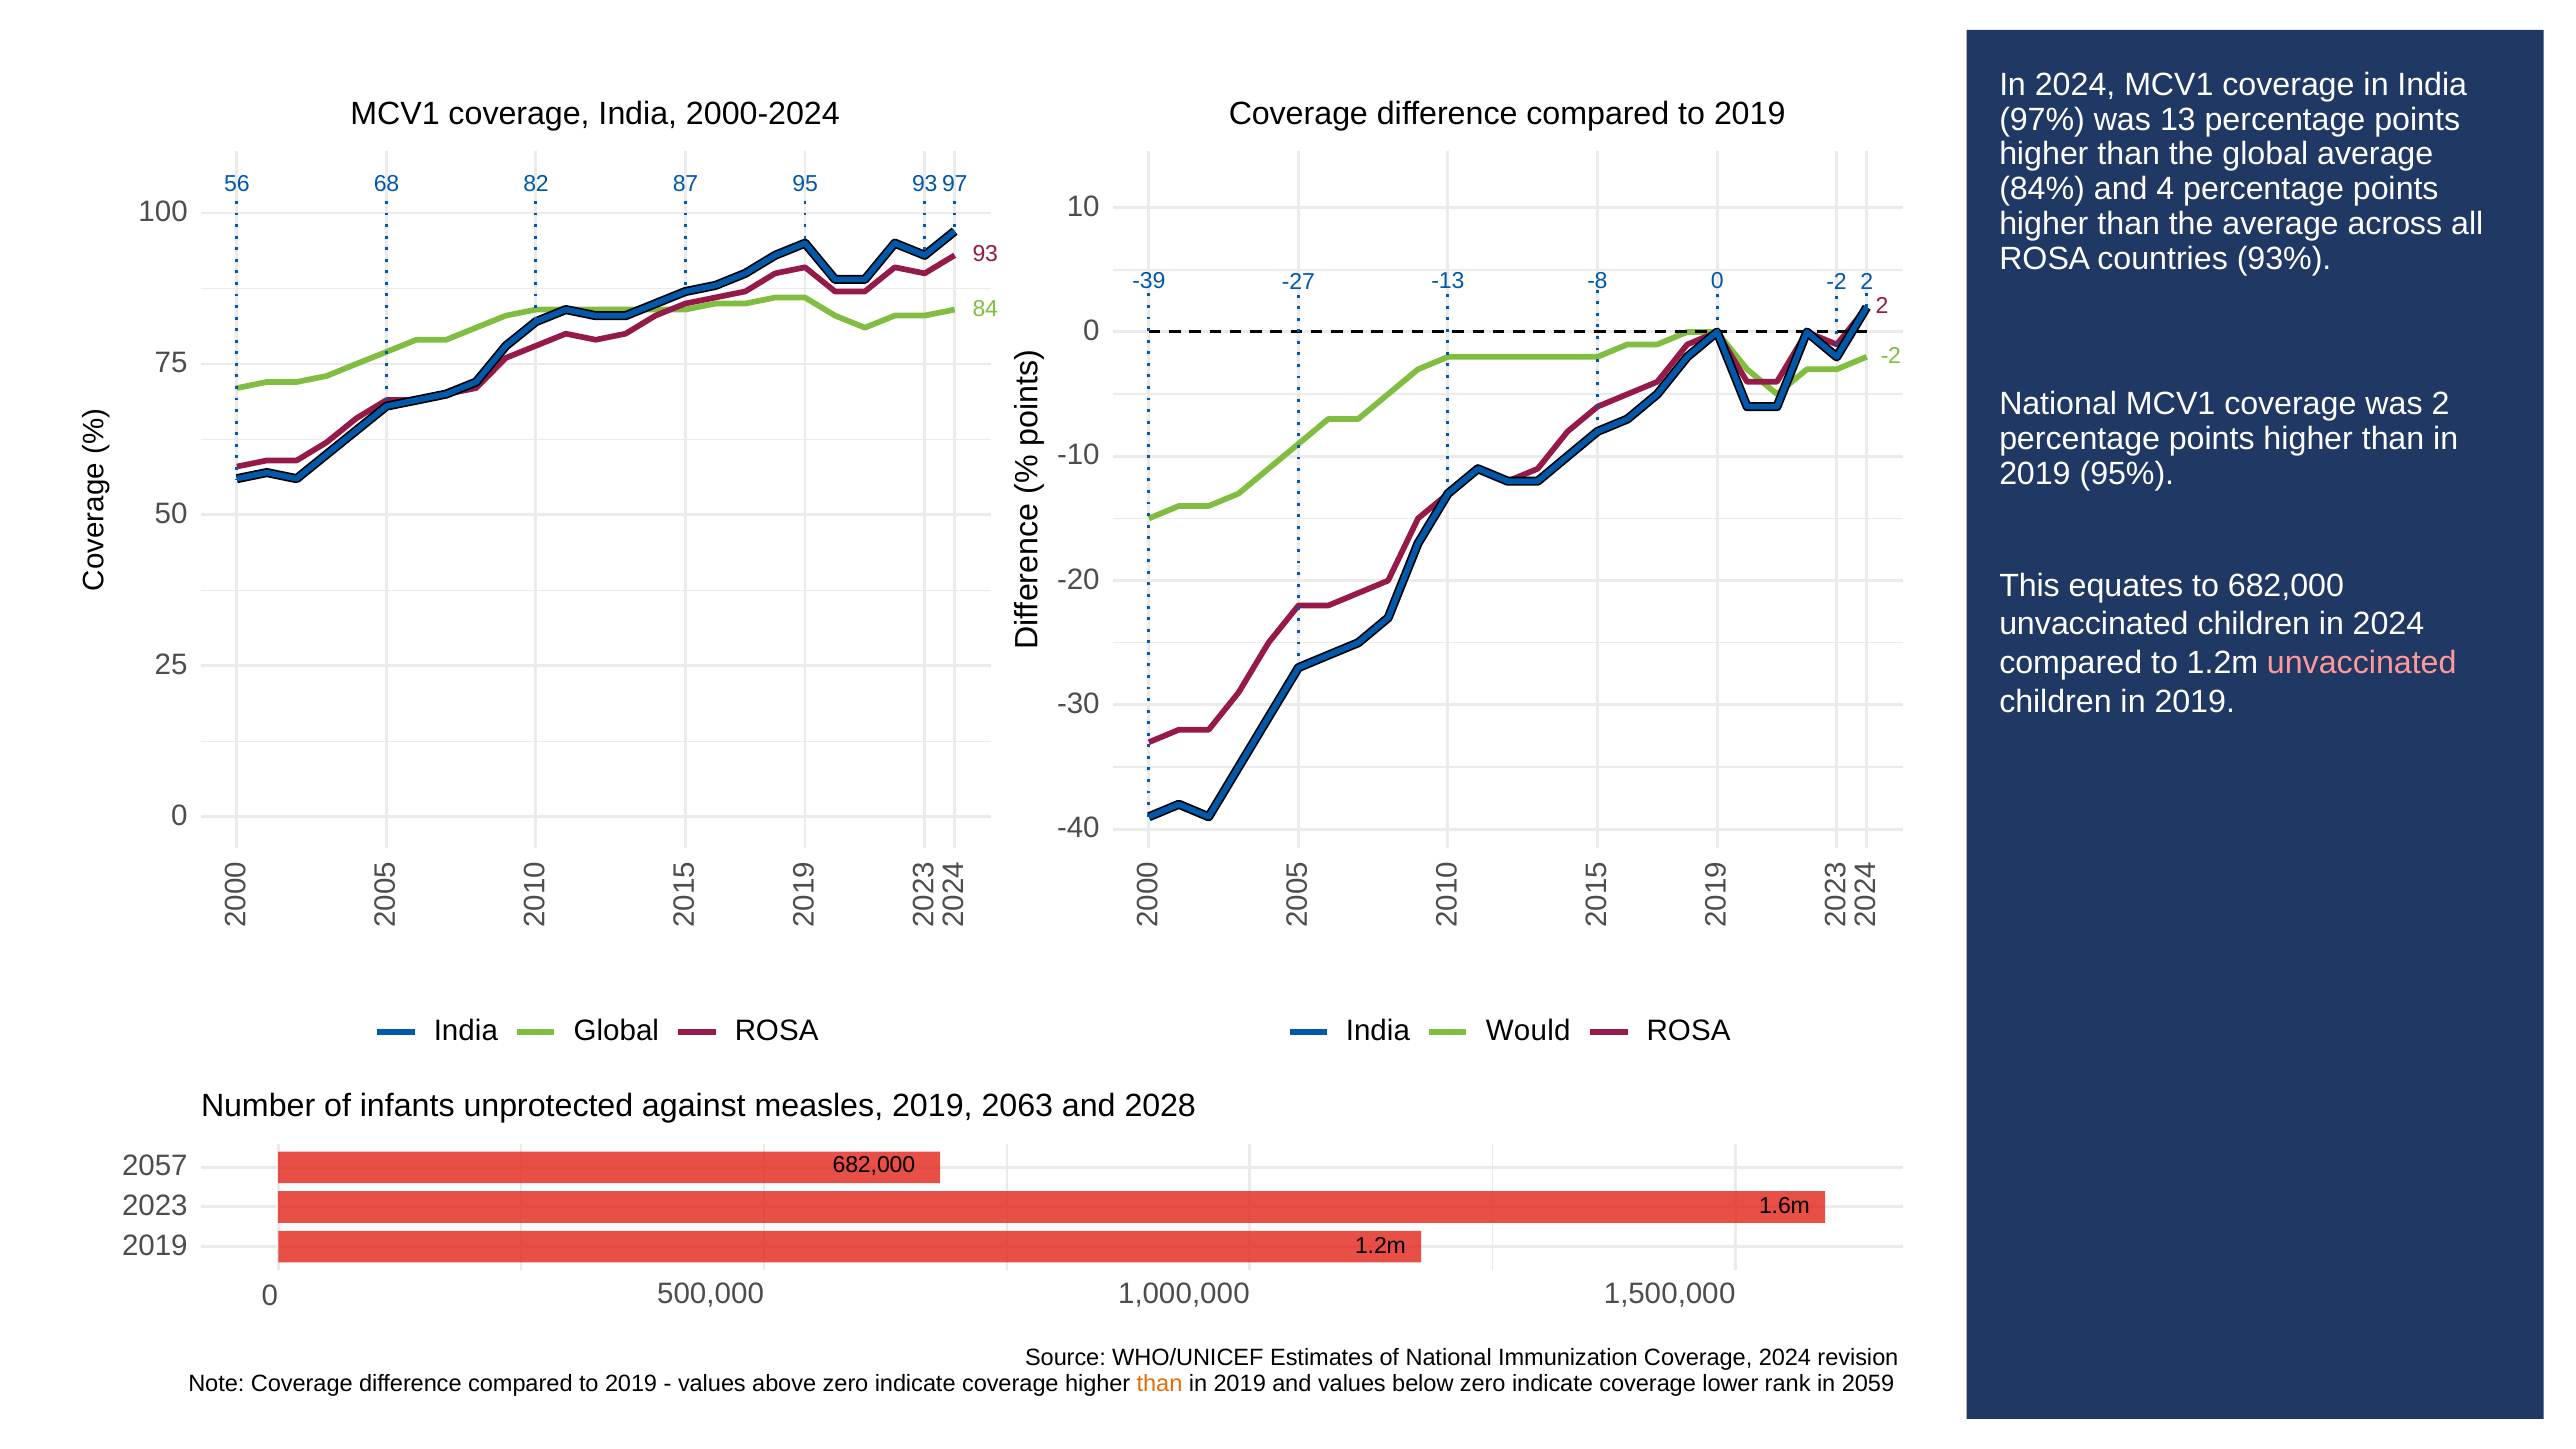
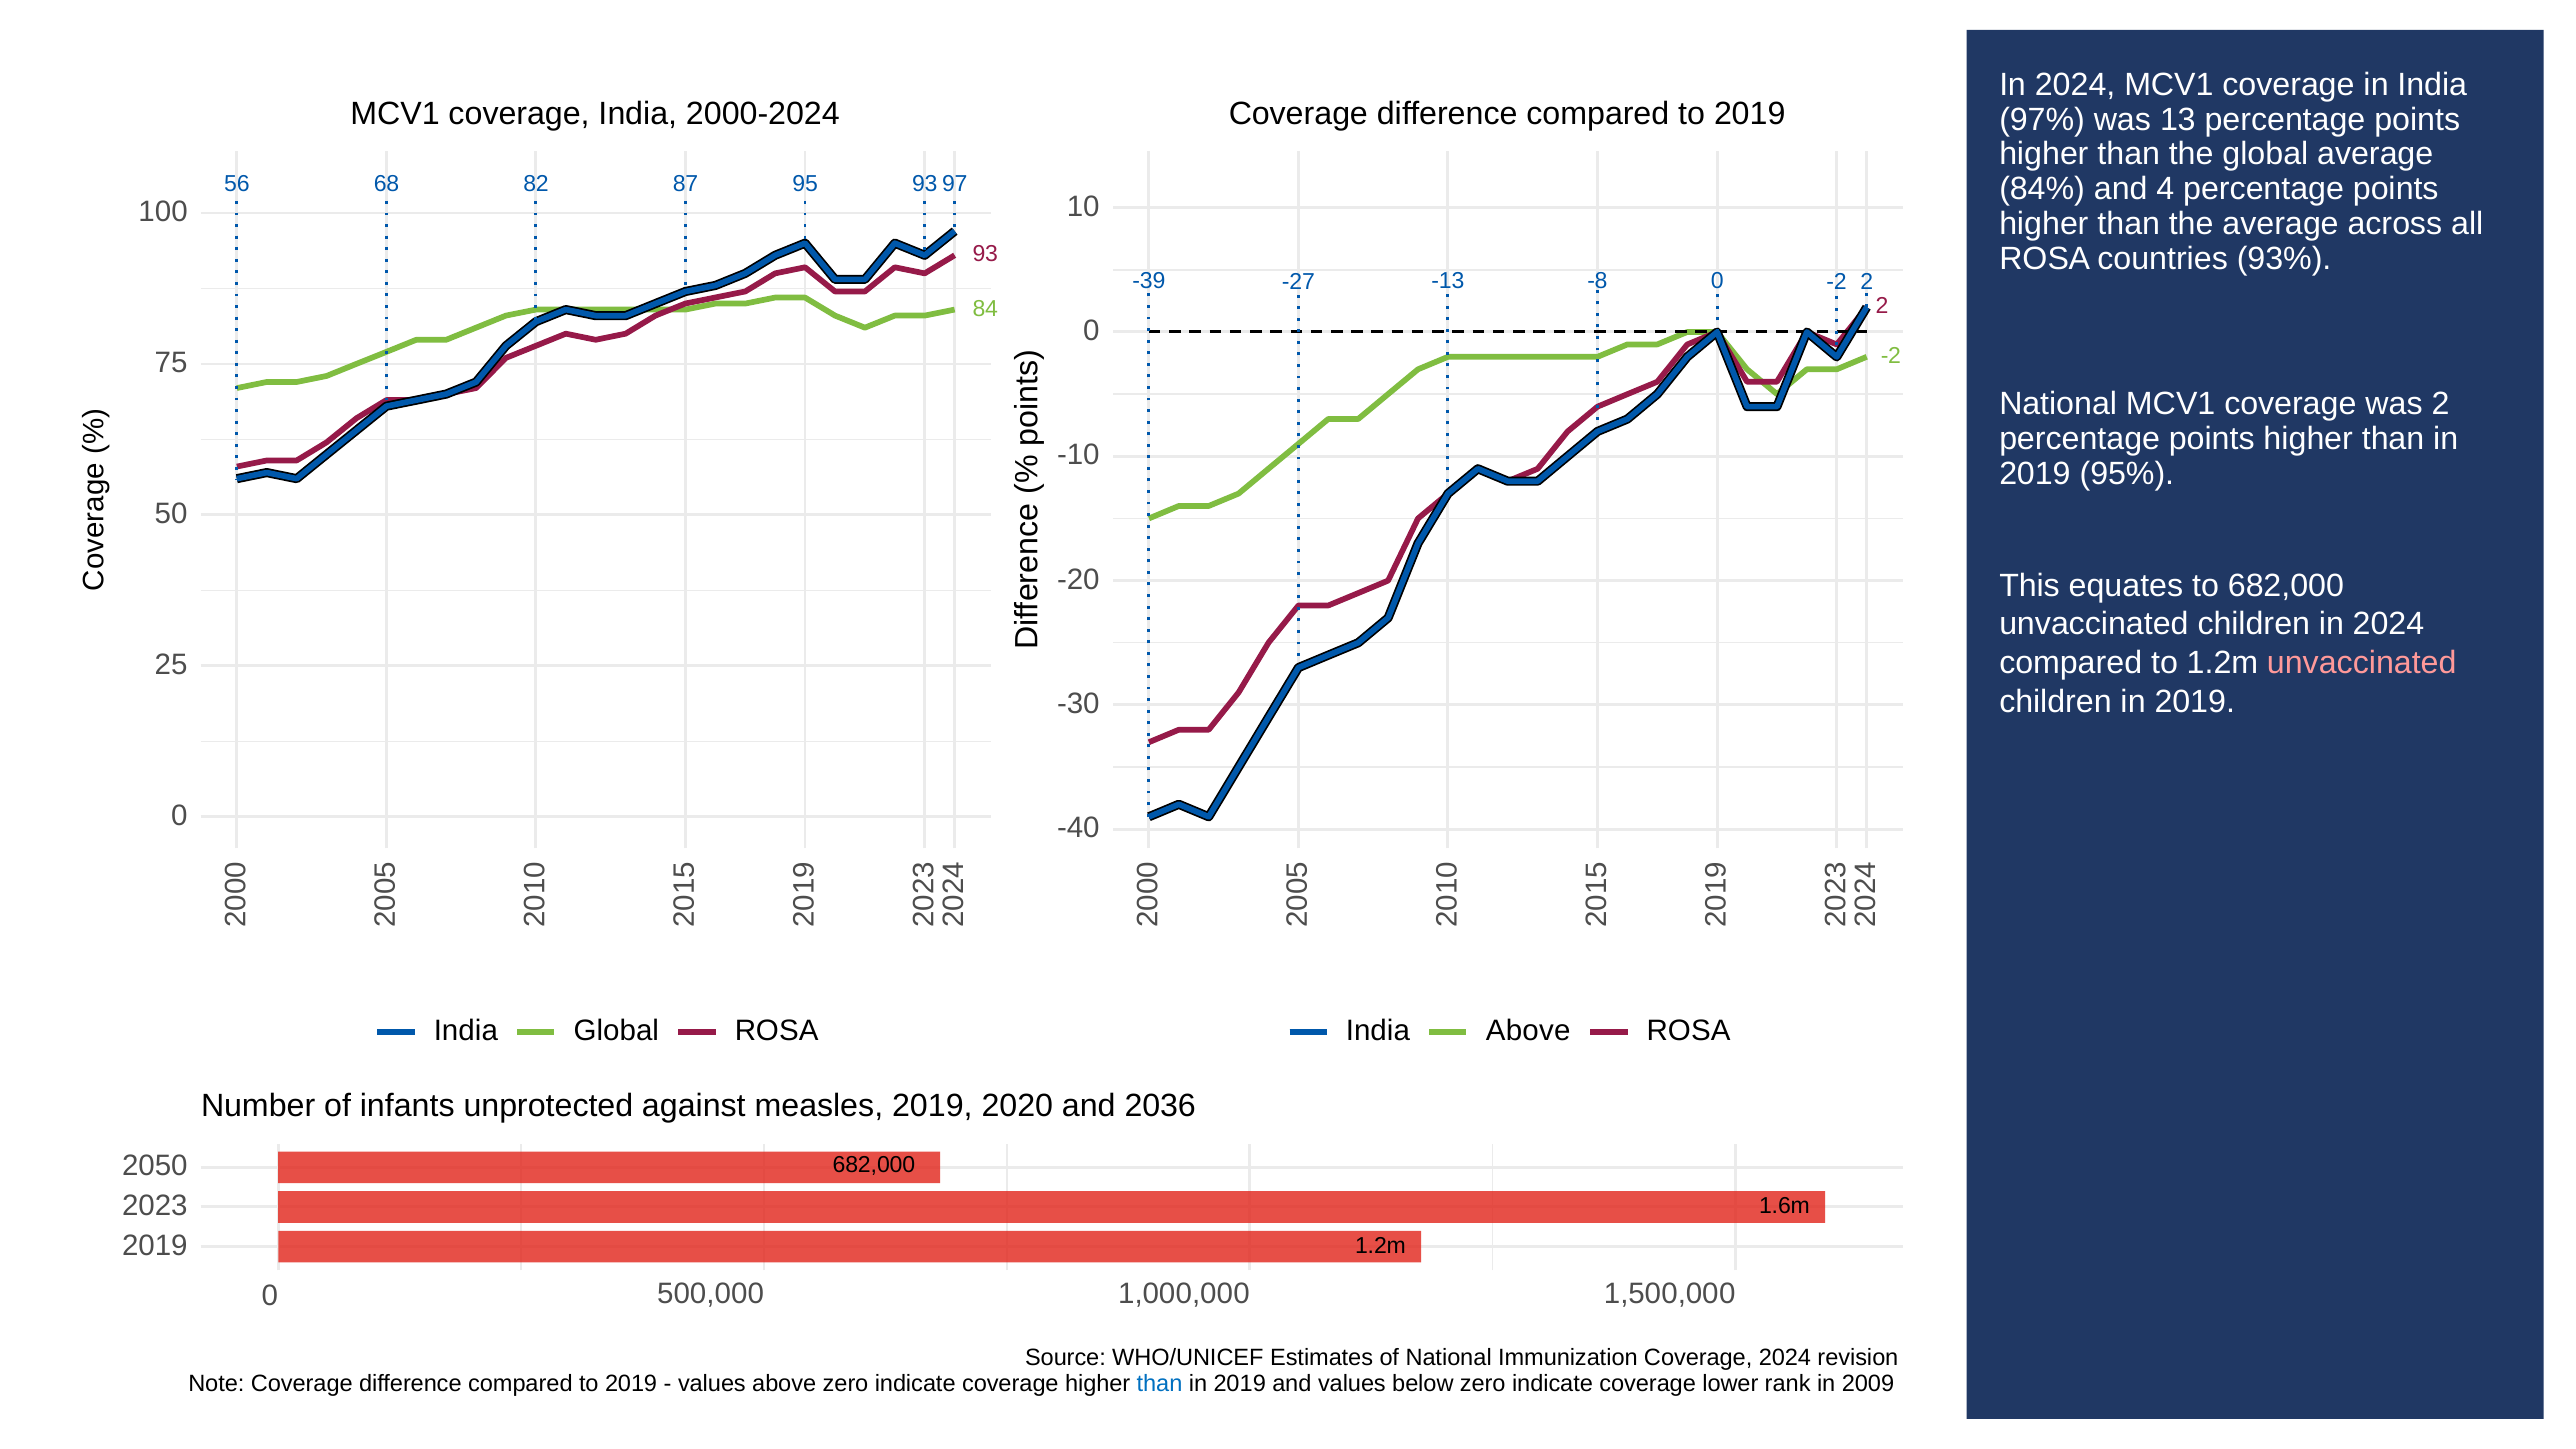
India Would: Would -> Above (1528, 1030)
2063: 2063 -> 2020 (1017, 1106)
2028: 2028 -> 2036 (1160, 1106)
2057: 2057 -> 2050 (155, 1166)
than colour: orange -> blue (1160, 1383)
2059: 2059 -> 2009 (1868, 1383)
